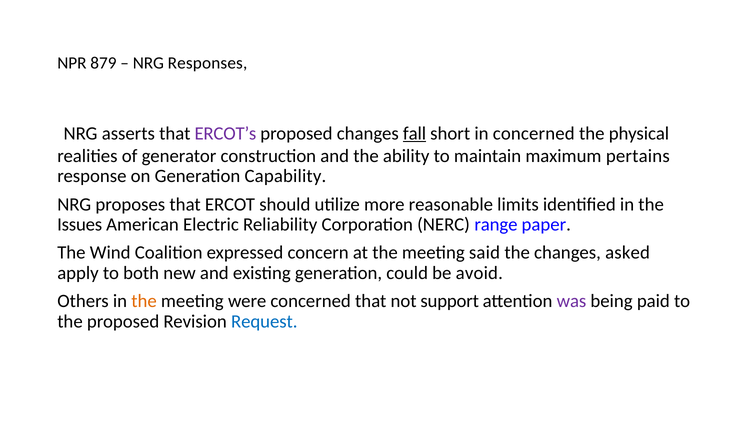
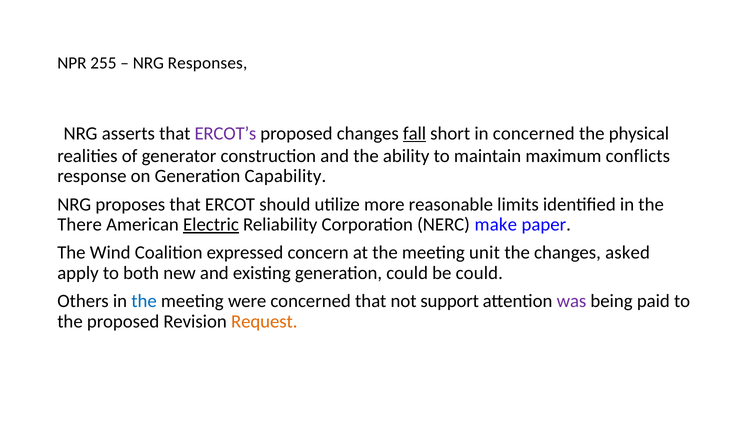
879: 879 -> 255 (103, 63)
pertains: pertains -> conflicts (638, 156)
Issues: Issues -> There (80, 224)
Electric underline: none -> present (211, 224)
range: range -> make (496, 224)
said: said -> unit (484, 252)
be avoid: avoid -> could (479, 273)
the colour: orange -> blue (144, 301)
Request colour: blue -> orange (264, 321)
